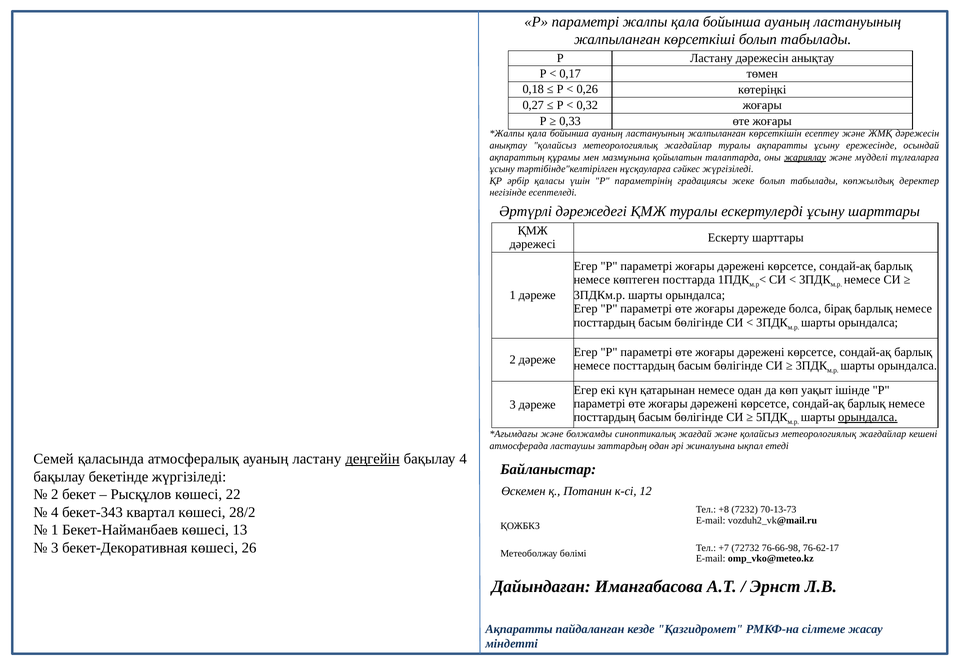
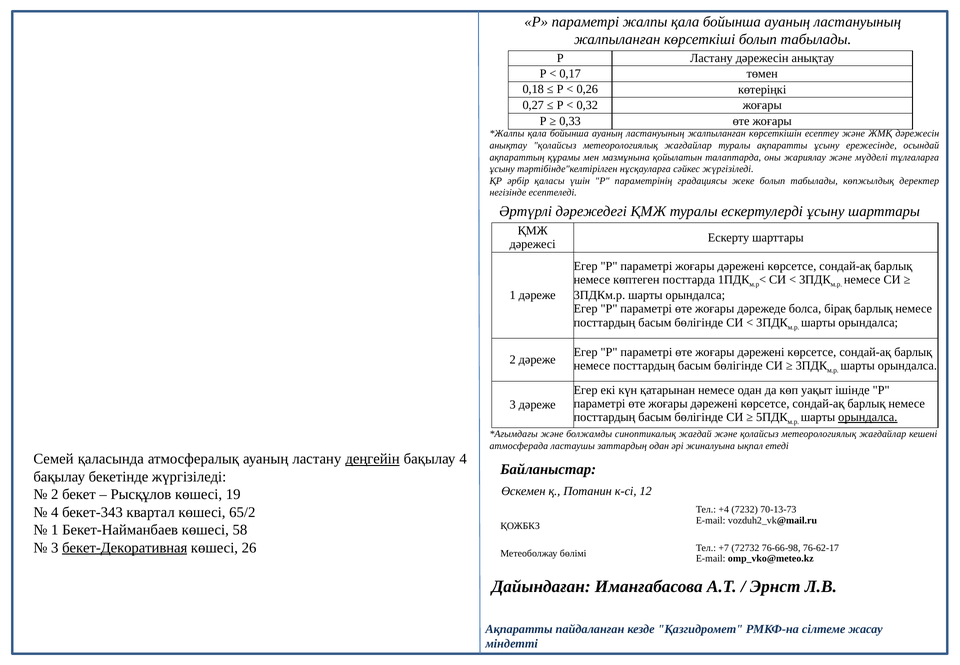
жариялау underline: present -> none (805, 157)
22: 22 -> 19 (233, 494)
+8: +8 -> +4 (724, 509)
28/2: 28/2 -> 65/2 (242, 512)
13: 13 -> 58 (240, 530)
бекет-Декоративная underline: none -> present (125, 547)
